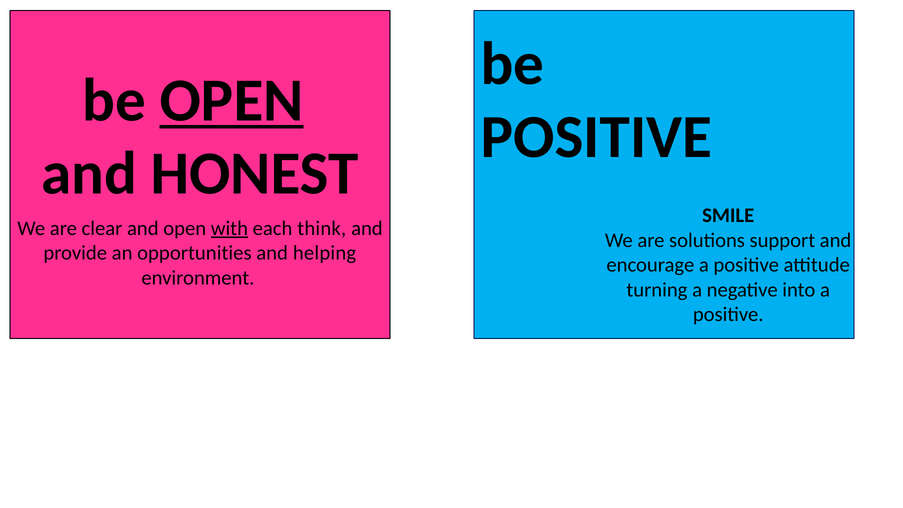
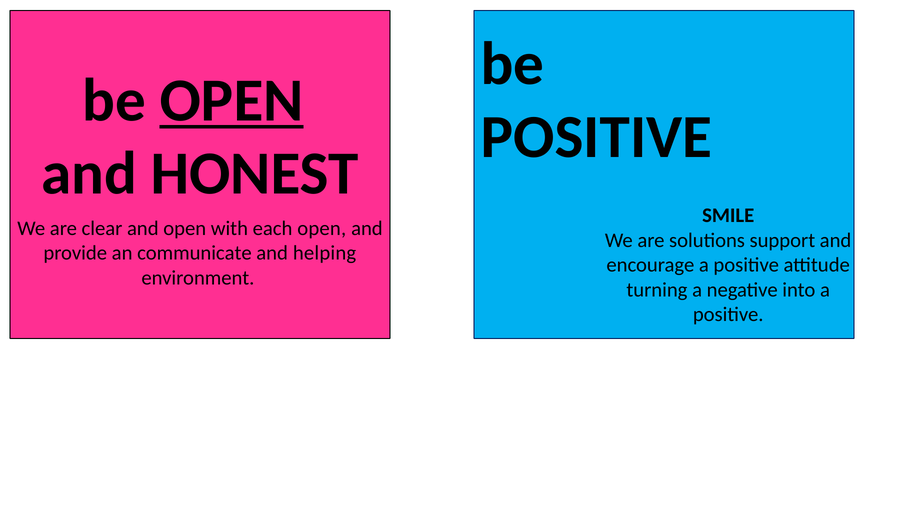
with underline: present -> none (229, 228)
each think: think -> open (322, 228)
opportunities: opportunities -> communicate (194, 253)
